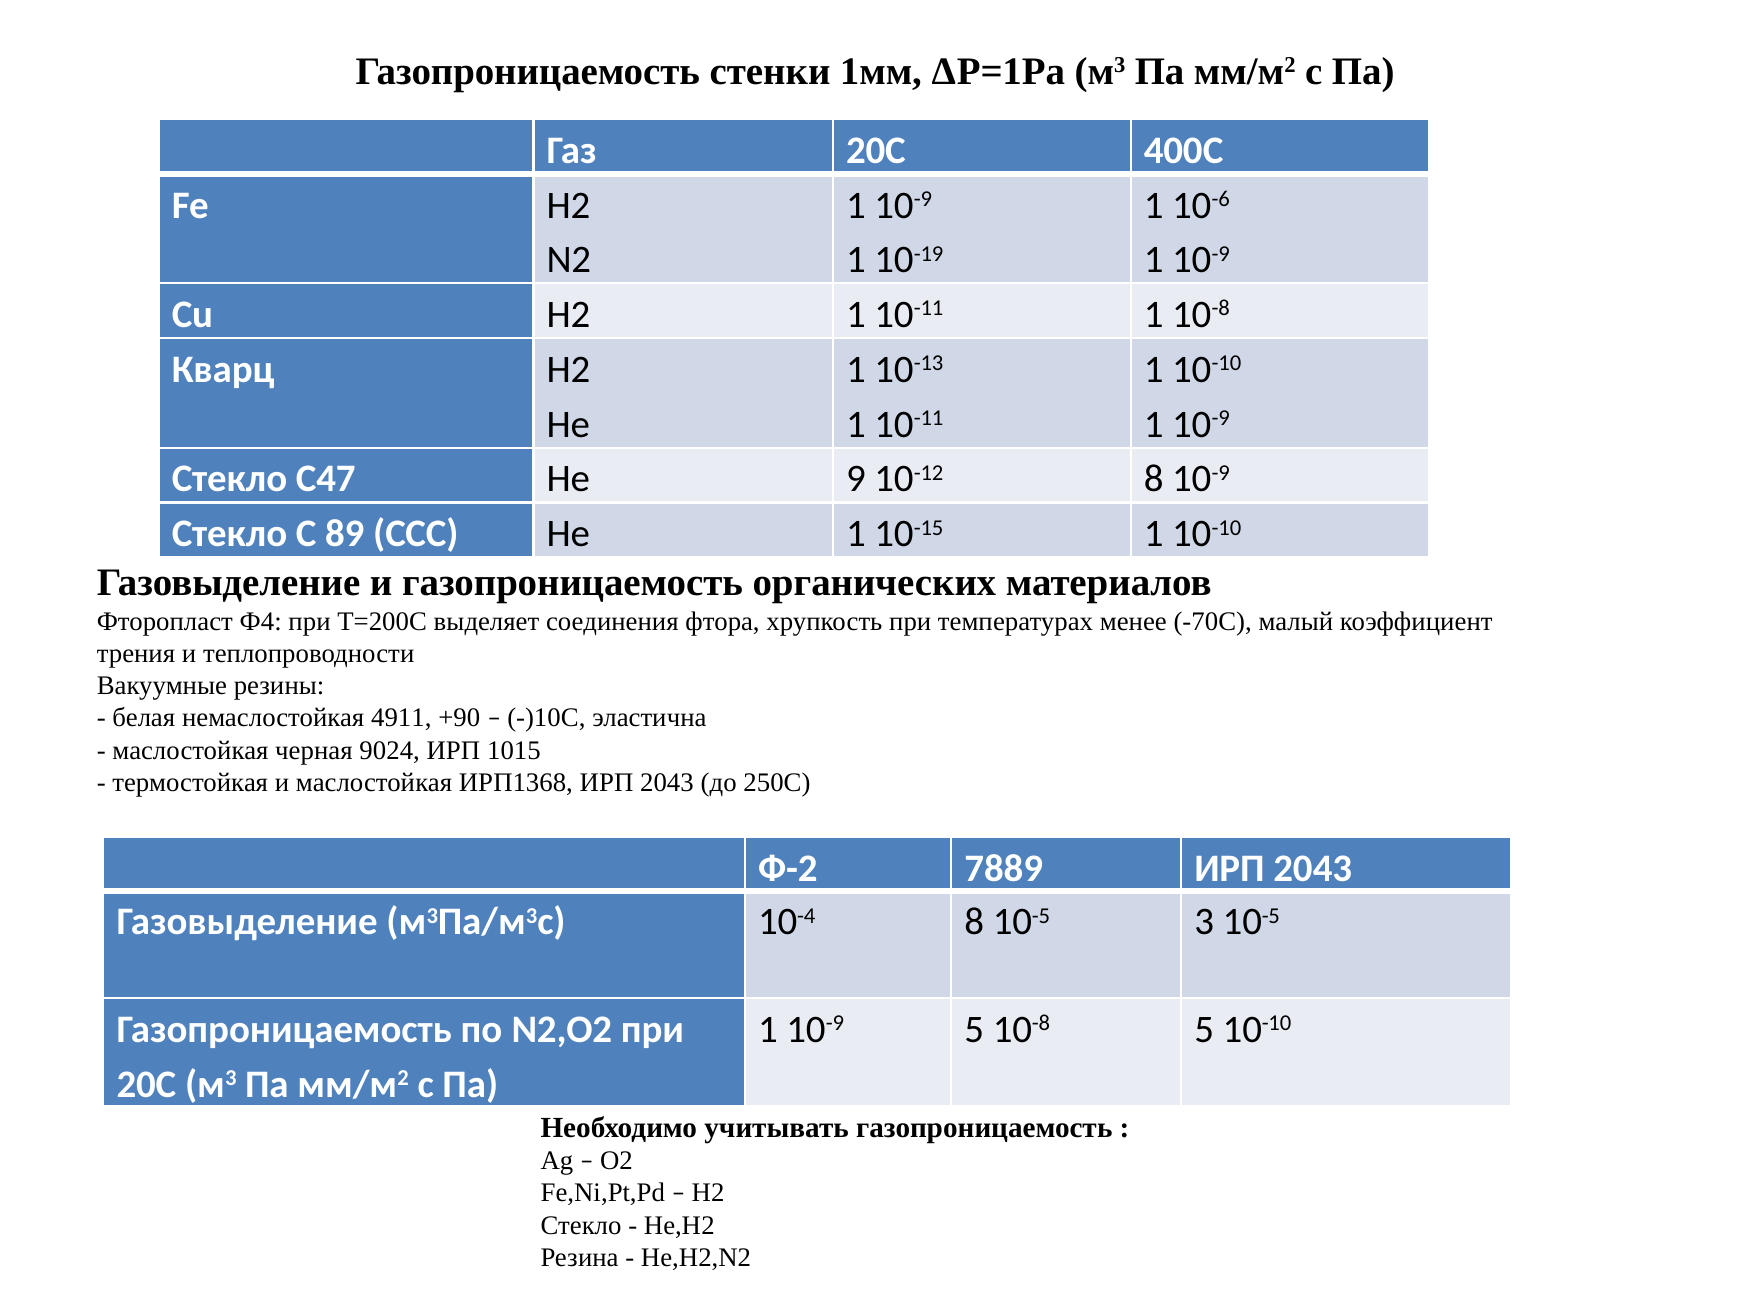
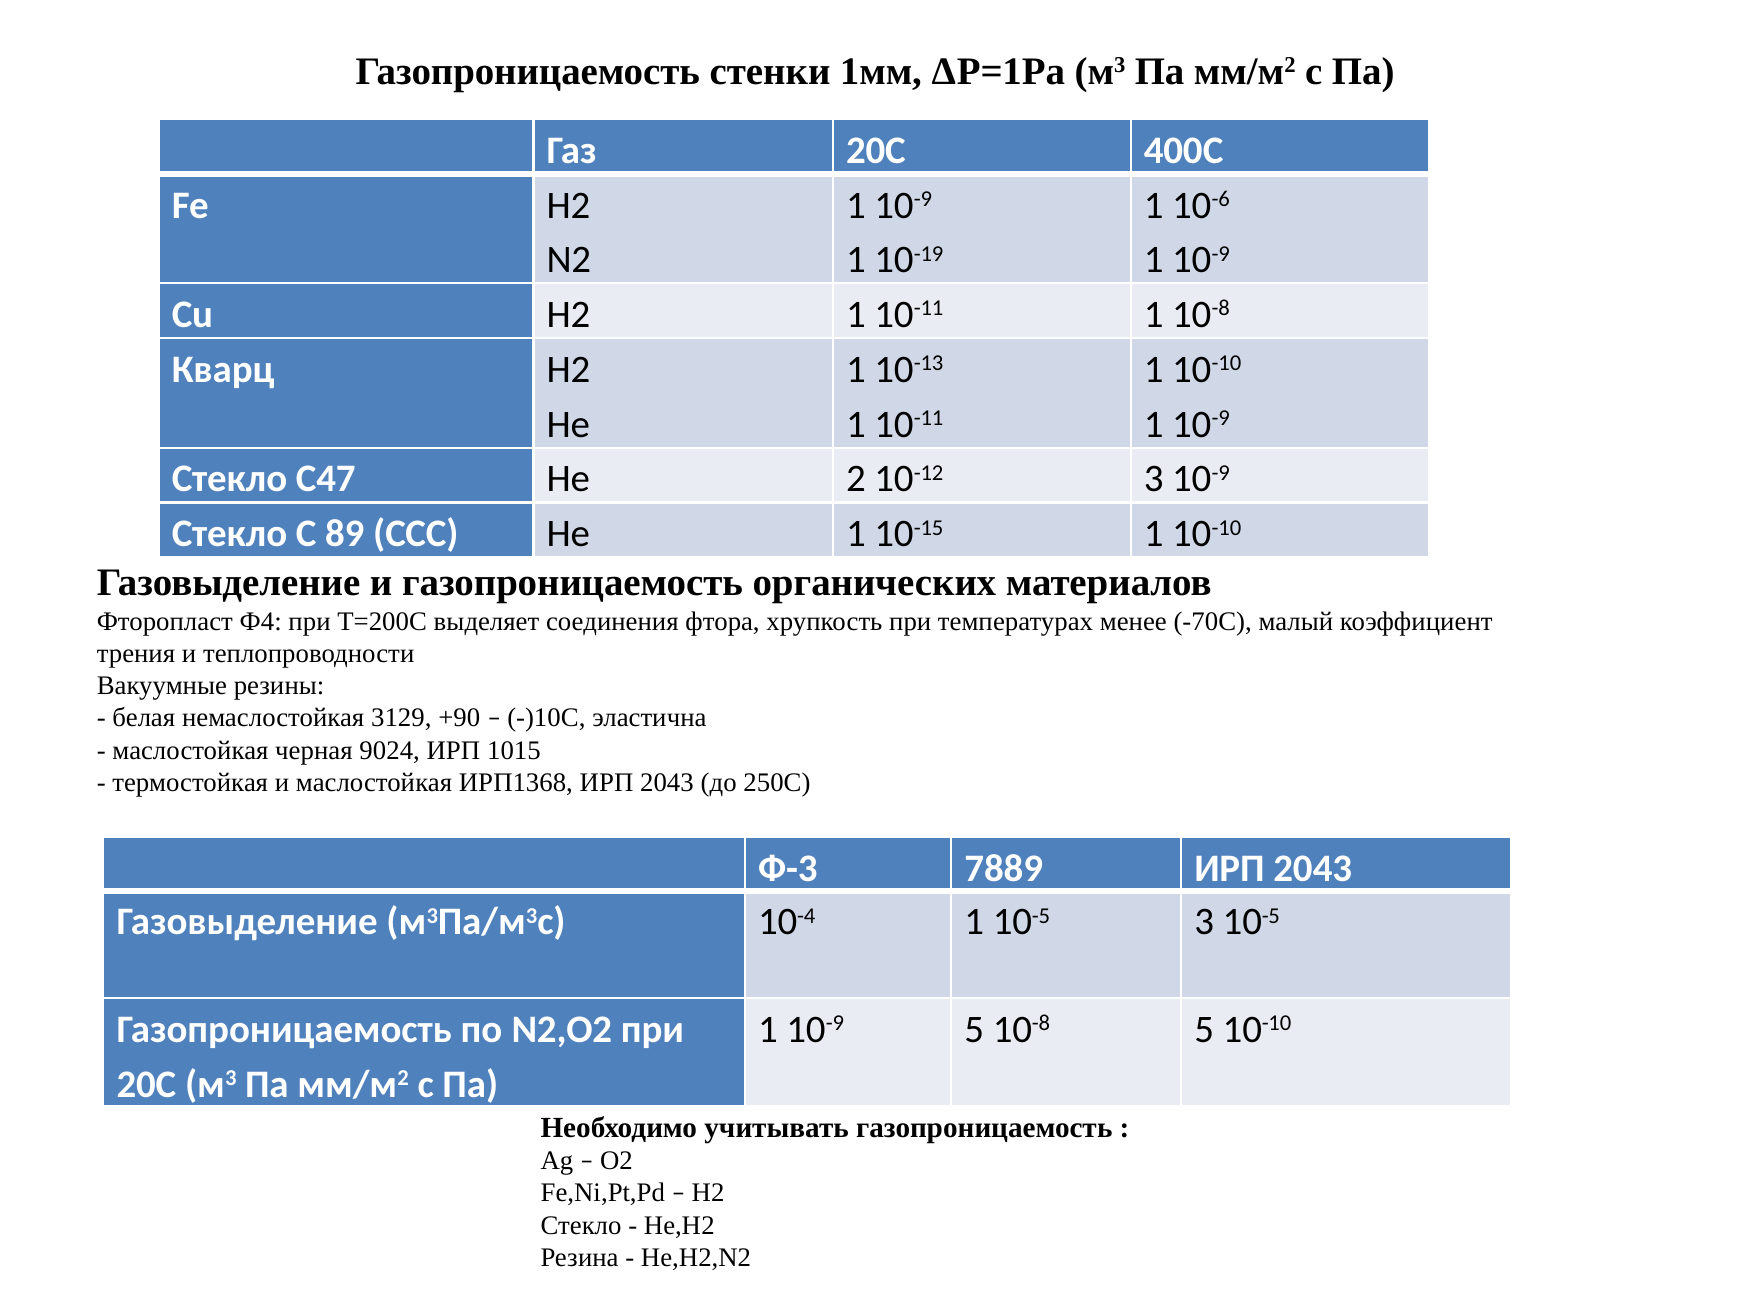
9: 9 -> 2 (856, 479)
10-12 8: 8 -> 3 (1154, 479)
4911: 4911 -> 3129 (401, 718)
Ф-2: Ф-2 -> Ф-3 (788, 868)
10-4 8: 8 -> 1 (974, 922)
